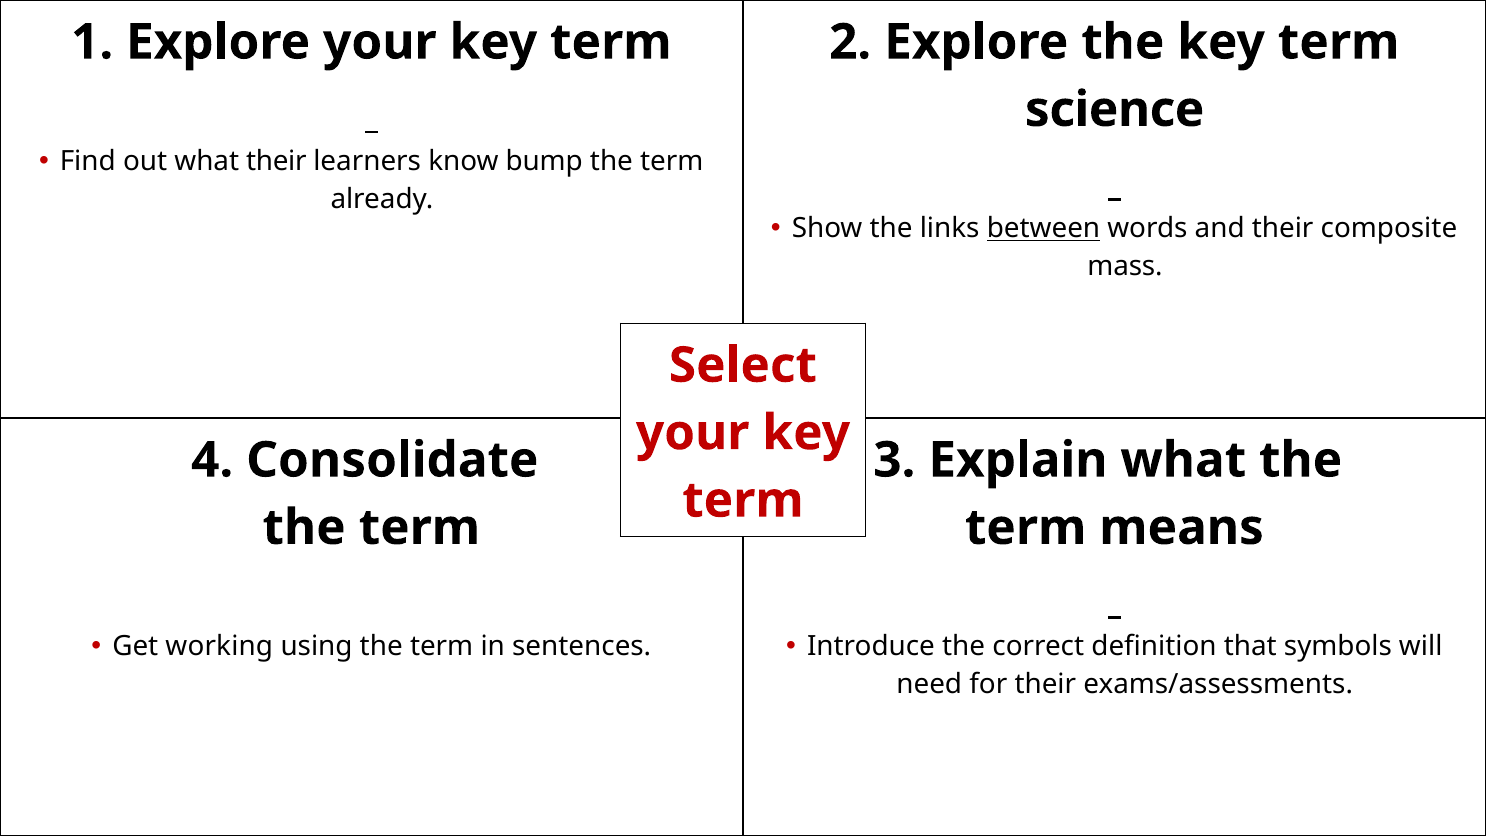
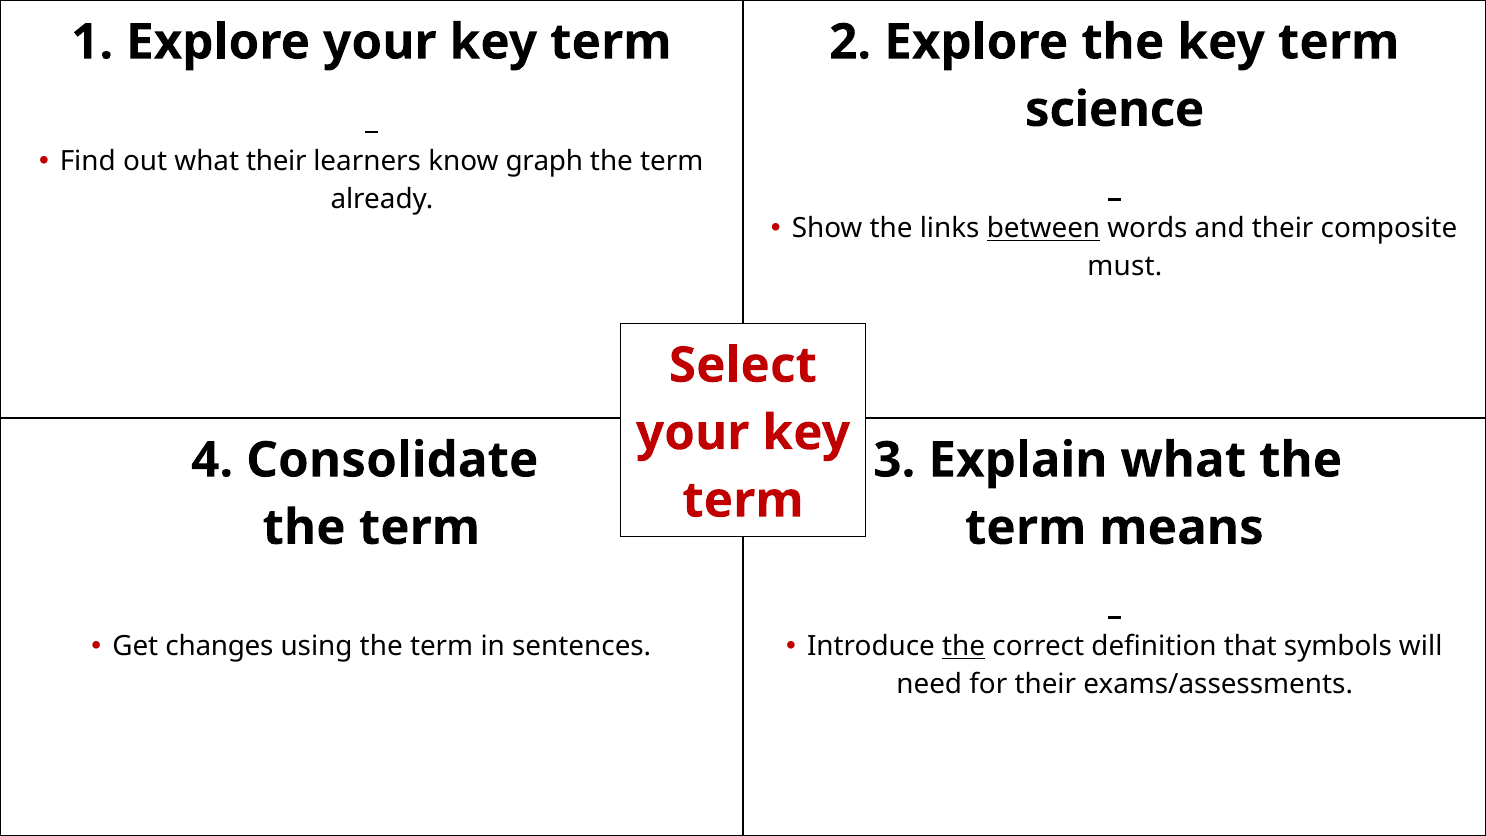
bump: bump -> graph (544, 161)
mass: mass -> must (1125, 266)
working: working -> changes (220, 646)
the underline: none -> present (964, 646)
